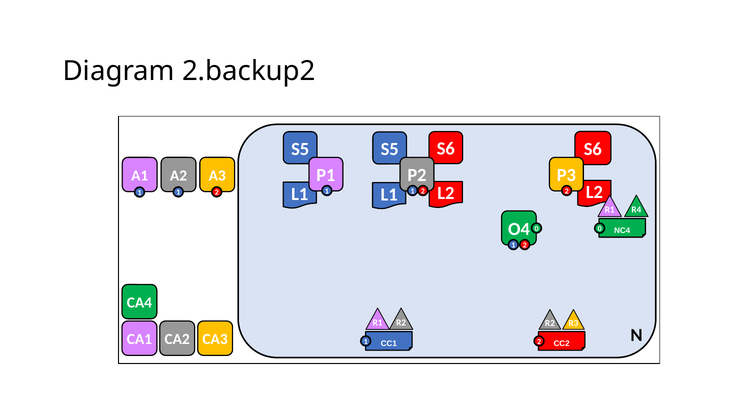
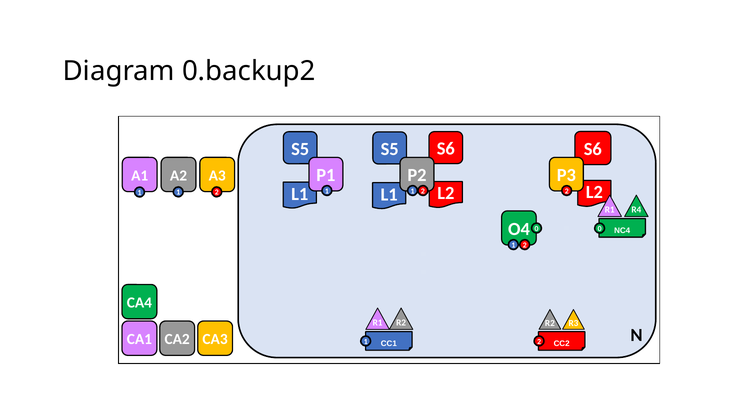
2.backup2: 2.backup2 -> 0.backup2 (249, 71)
